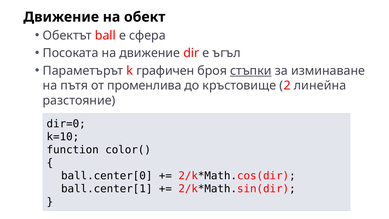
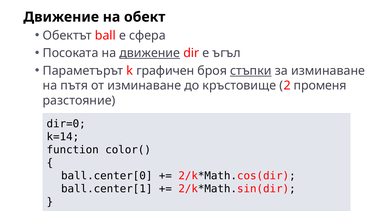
движение underline: none -> present (150, 53)
от променлива: променлива -> изминаване (144, 86)
линейна: линейна -> променя (320, 86)
k=10: k=10 -> k=14 (63, 137)
